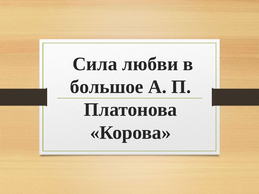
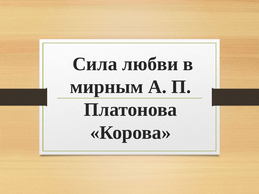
большое: большое -> мирным (107, 87)
